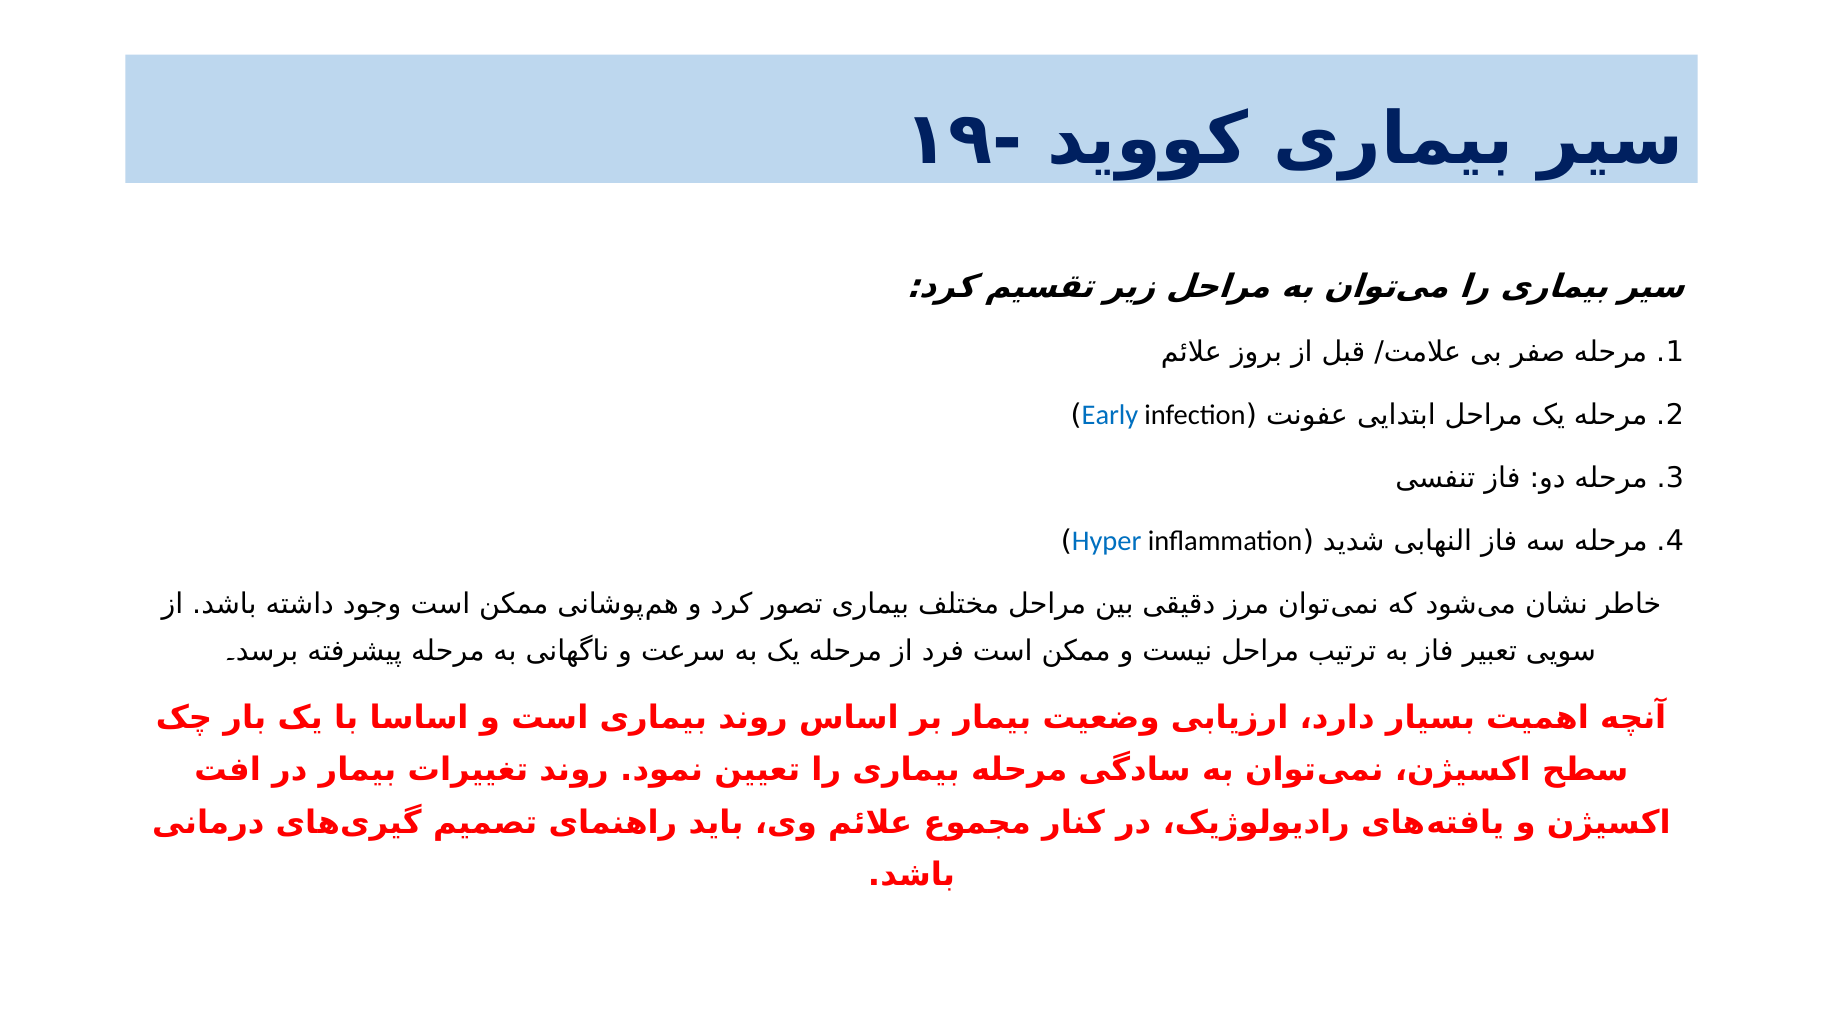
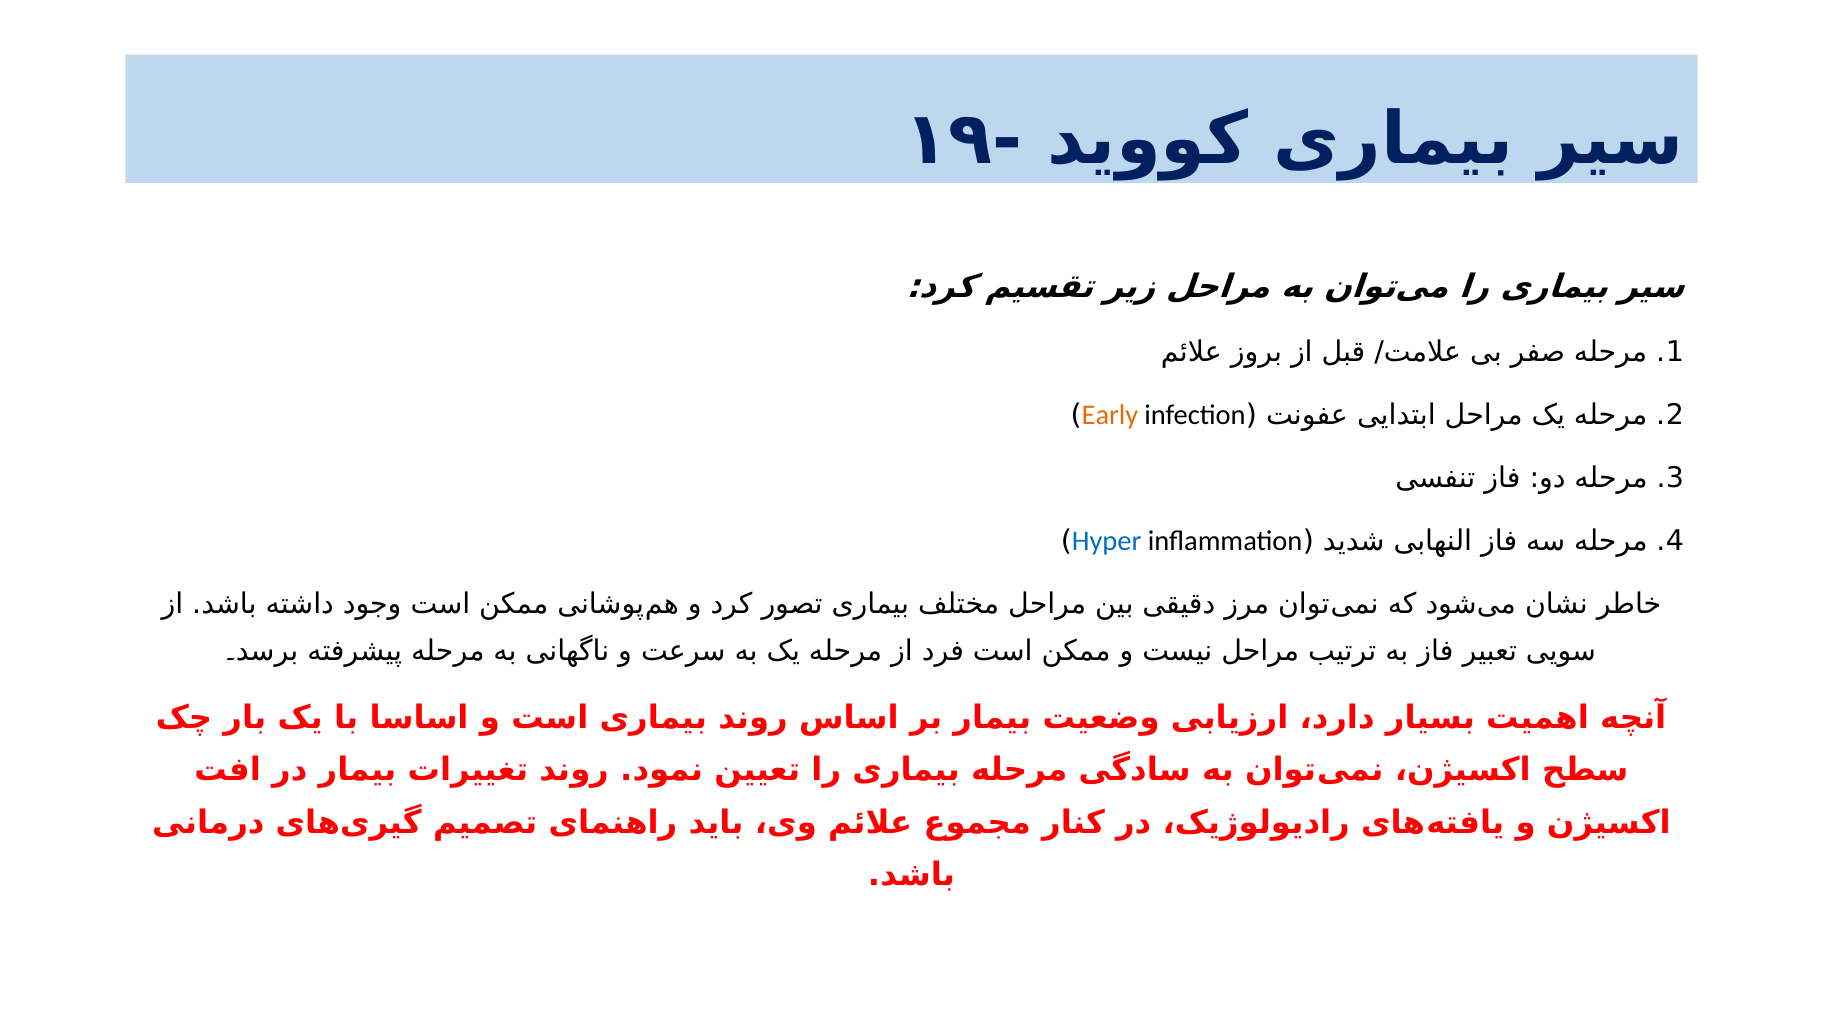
Early colour: blue -> orange (1110, 415)
